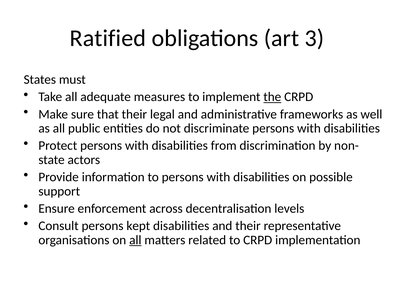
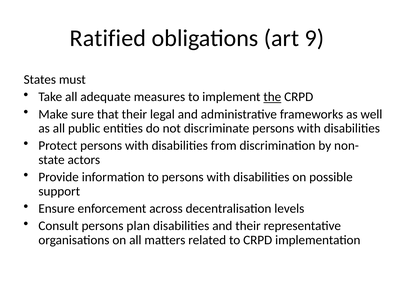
3: 3 -> 9 (314, 38)
kept: kept -> plan (138, 226)
all underline: present -> none (135, 240)
